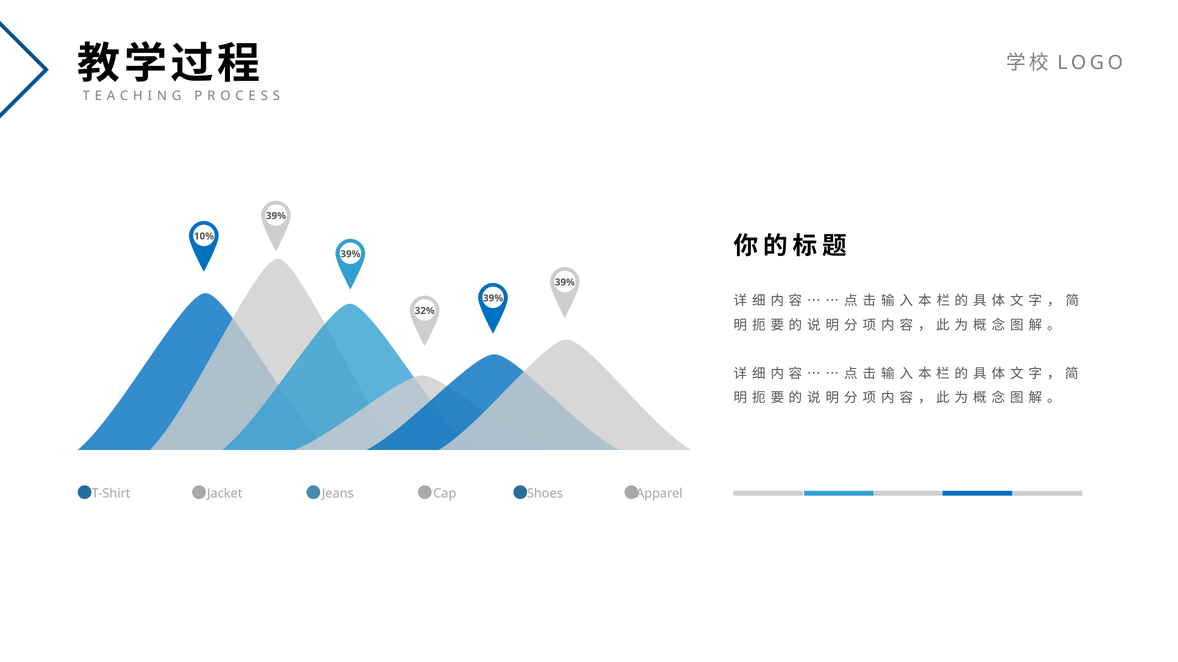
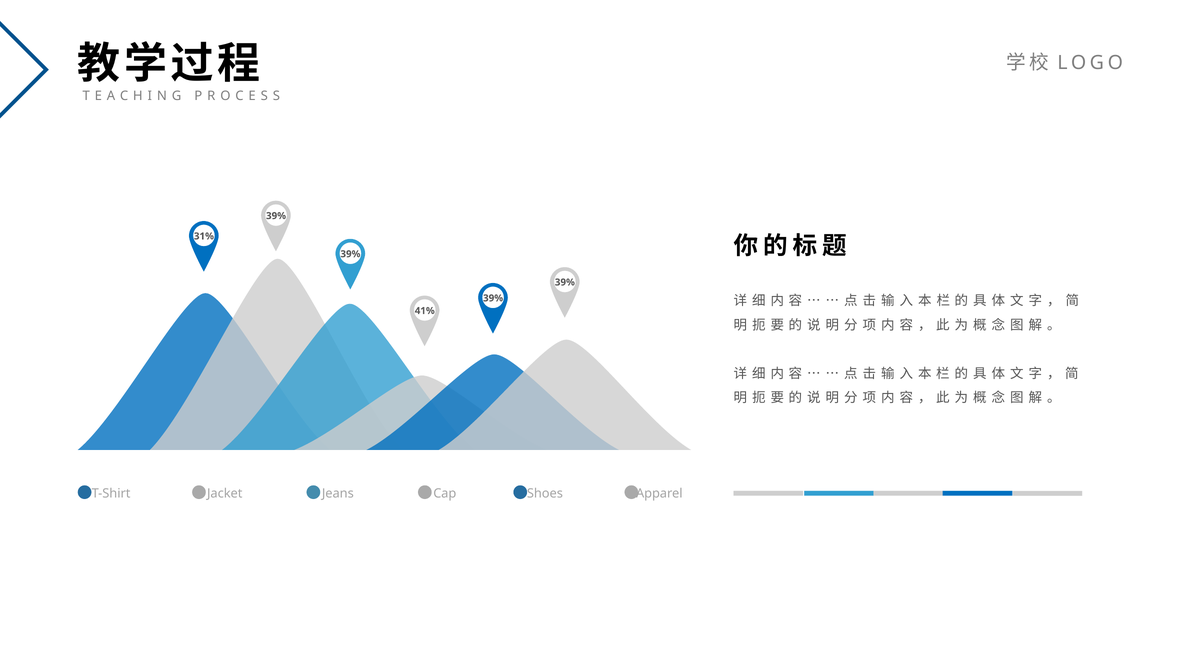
10%: 10% -> 31% (204, 236)
32%: 32% -> 41% (425, 311)
